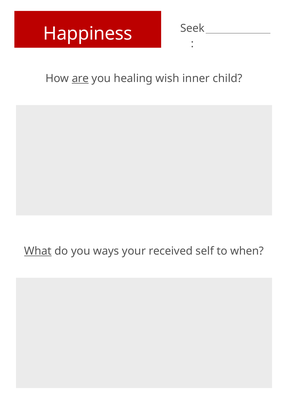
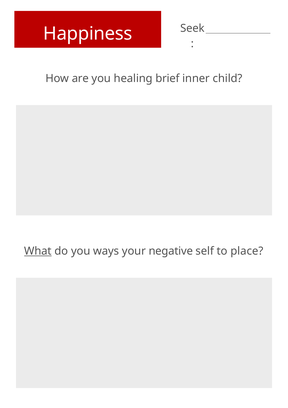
are underline: present -> none (80, 78)
wish: wish -> brief (168, 78)
received: received -> negative (171, 251)
when: when -> place (247, 251)
